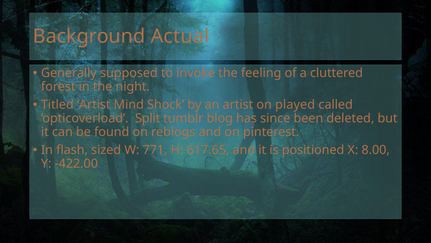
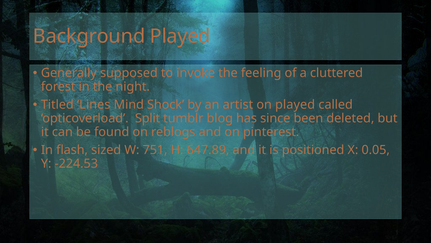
Background Actual: Actual -> Played (180, 36)
Titled Artist: Artist -> Lines (94, 105)
771: 771 -> 751 (155, 150)
617.65: 617.65 -> 647.89 (208, 150)
8.00: 8.00 -> 0.05 (376, 150)
-422.00: -422.00 -> -224.53 (76, 163)
